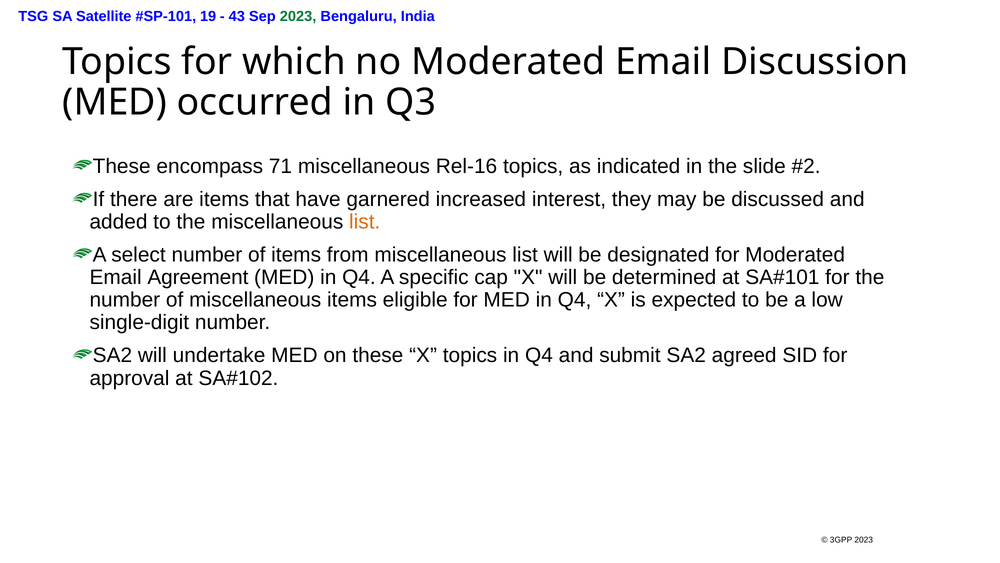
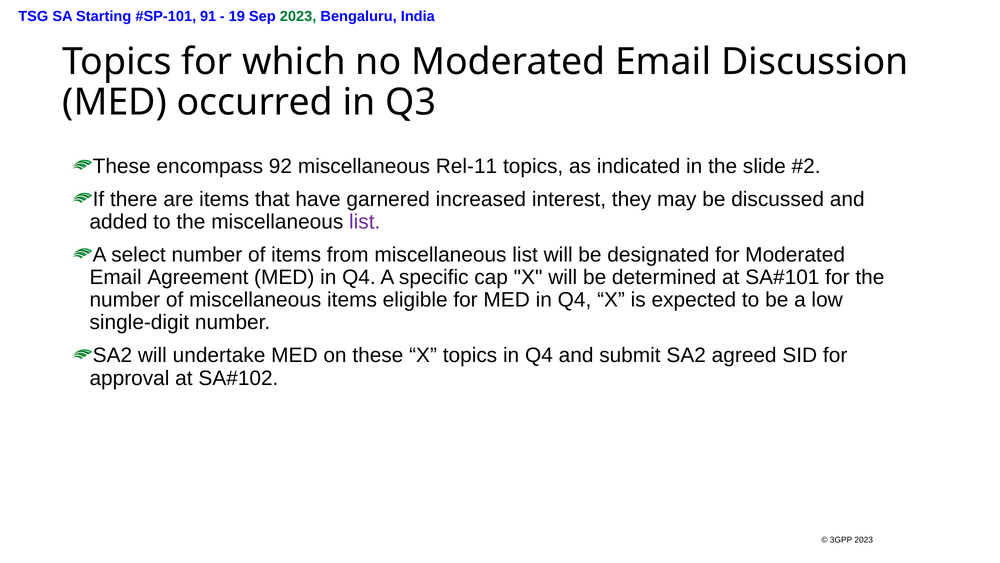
Satellite: Satellite -> Starting (104, 16)
19: 19 -> 91 (208, 16)
43: 43 -> 19 (237, 16)
71: 71 -> 92 (280, 166)
Rel-16: Rel-16 -> Rel-11 (466, 166)
list colour: orange -> purple (365, 222)
